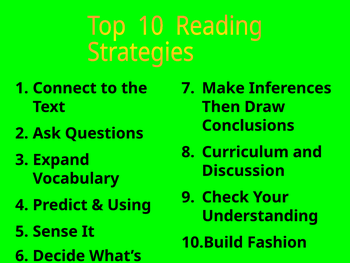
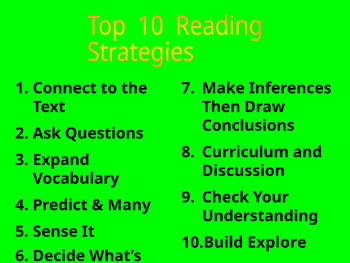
Using: Using -> Many (129, 205)
Fashion: Fashion -> Explore (277, 242)
